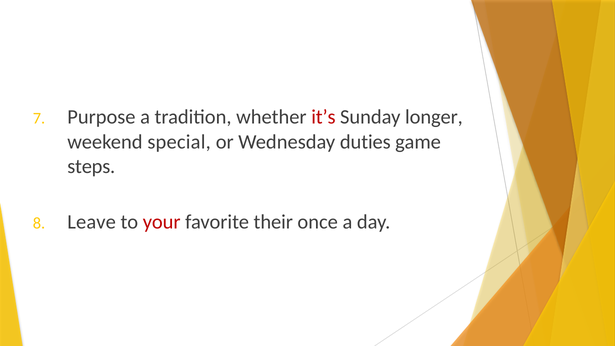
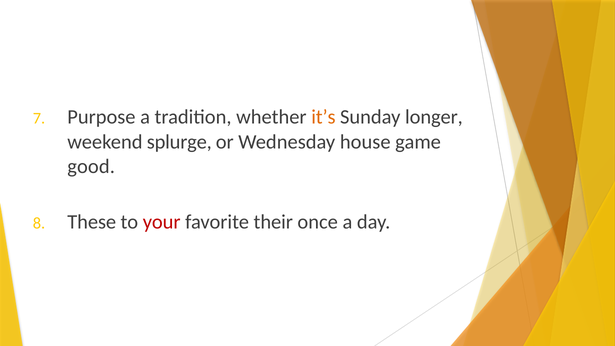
it’s colour: red -> orange (323, 117)
special: special -> splurge (179, 142)
duties: duties -> house (365, 142)
steps: steps -> good (91, 166)
Leave: Leave -> These (92, 222)
